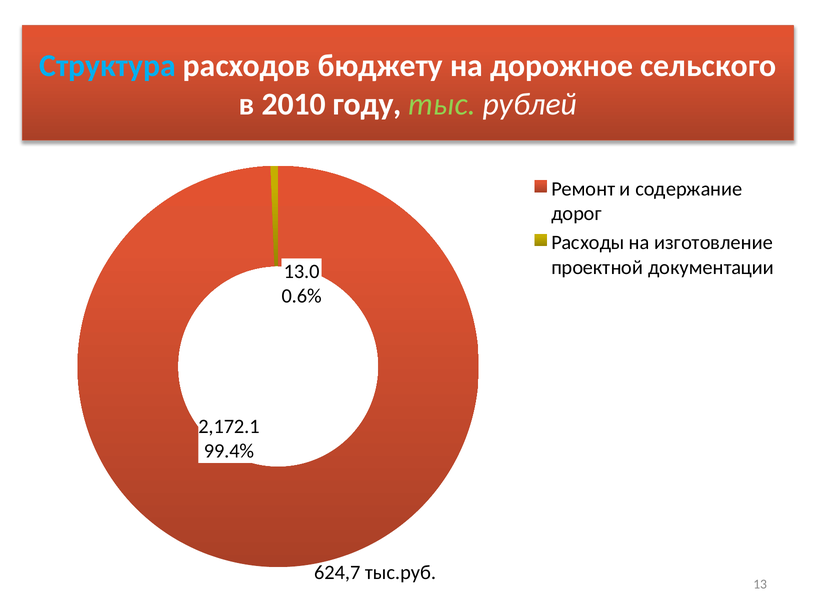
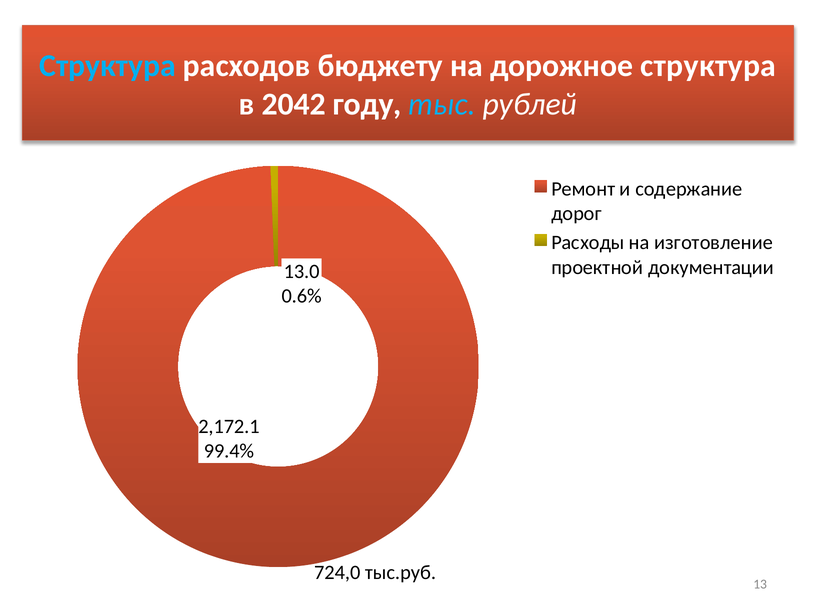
дорожное сельского: сельского -> структура (708, 66)
2010: 2010 -> 2042 (294, 104)
тыс colour: light green -> light blue (442, 104)
624,7: 624,7 -> 724,0 (337, 572)
